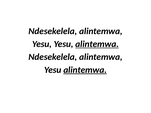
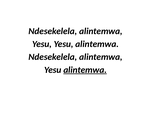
alintemwa underline: present -> none (97, 44)
